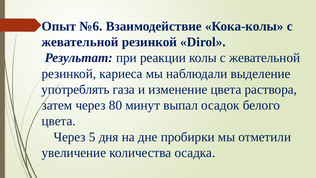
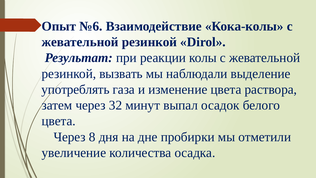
кариеса: кариеса -> вызвать (121, 74)
80: 80 -> 32 (116, 105)
5: 5 -> 8 (92, 137)
